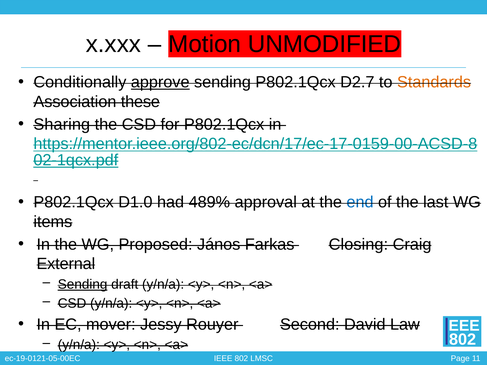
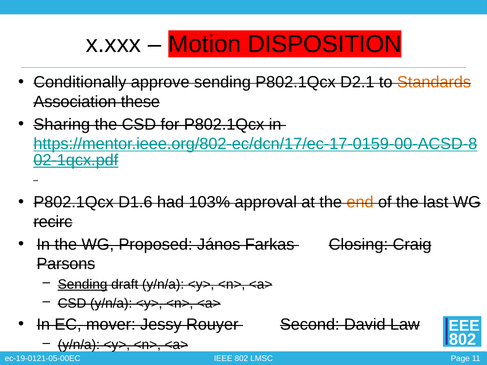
UNMODIFIED: UNMODIFIED -> DISPOSITION (325, 44)
approve underline: present -> none (160, 82)
D2.7: D2.7 -> D2.1 (357, 82)
D1.0: D1.0 -> D1.6 (135, 202)
489%: 489% -> 103% (209, 202)
end colour: blue -> orange (360, 202)
items: items -> recirc (53, 222)
External: External -> Parsons (66, 264)
